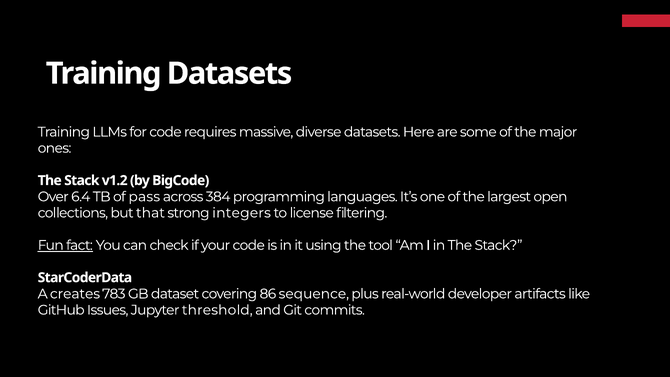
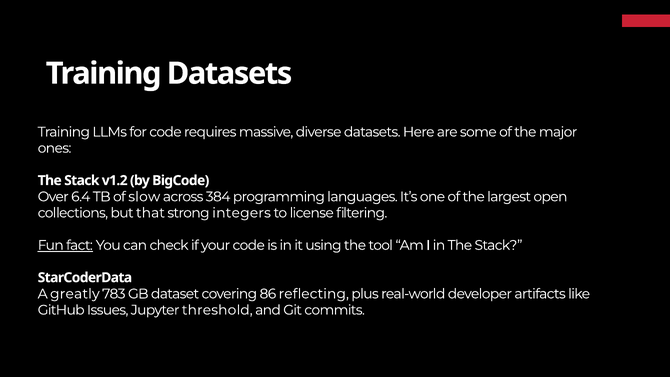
pass: pass -> slow (144, 197)
creates: creates -> greatly (75, 294)
sequence: sequence -> reflecting (314, 294)
